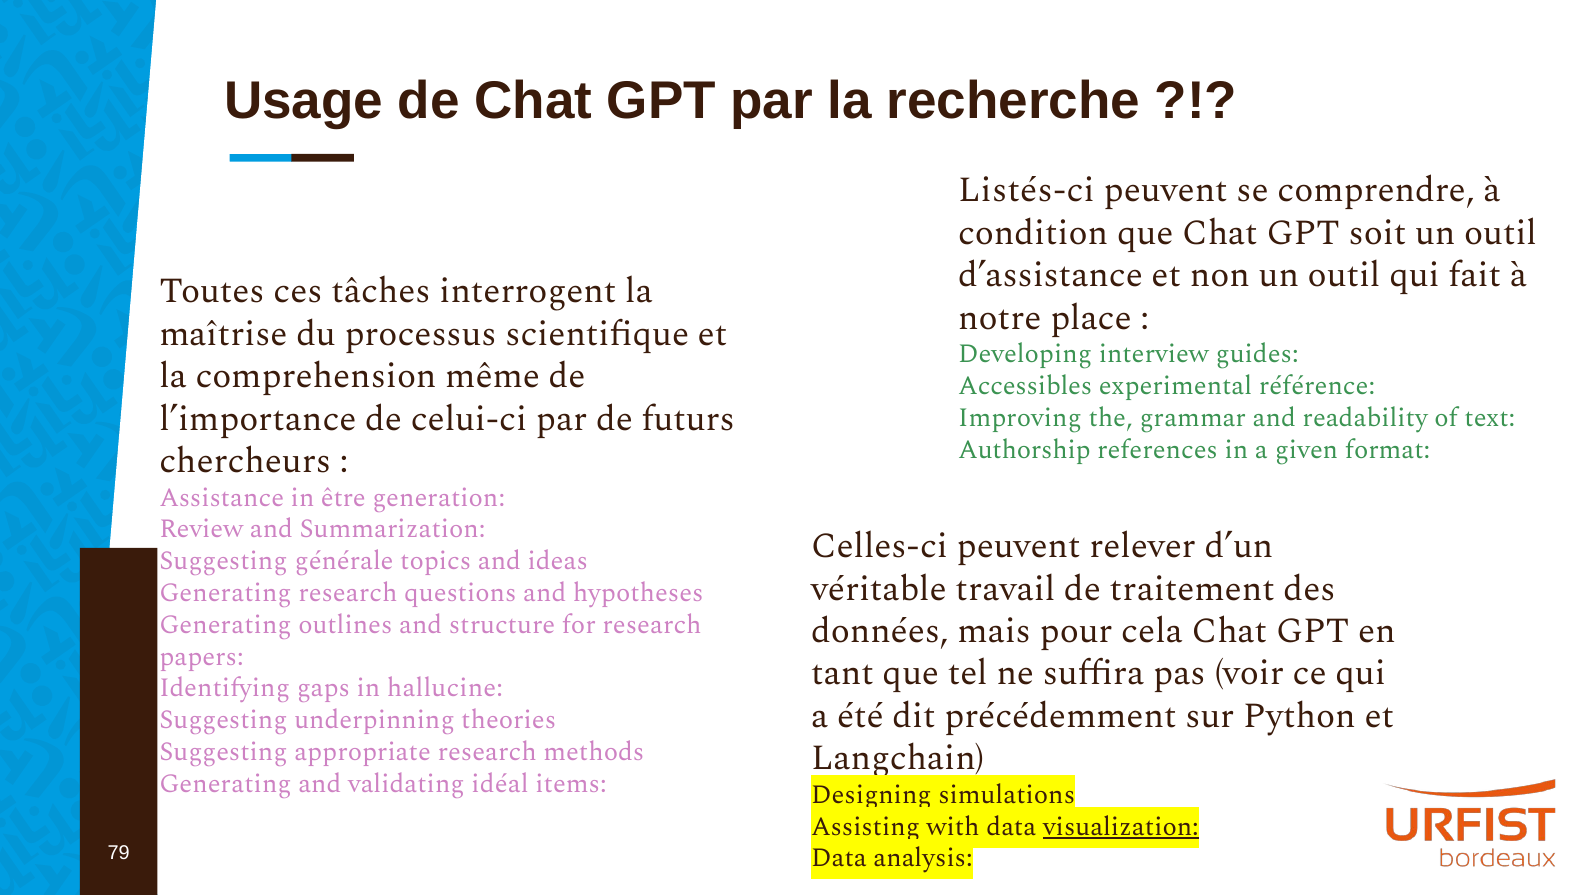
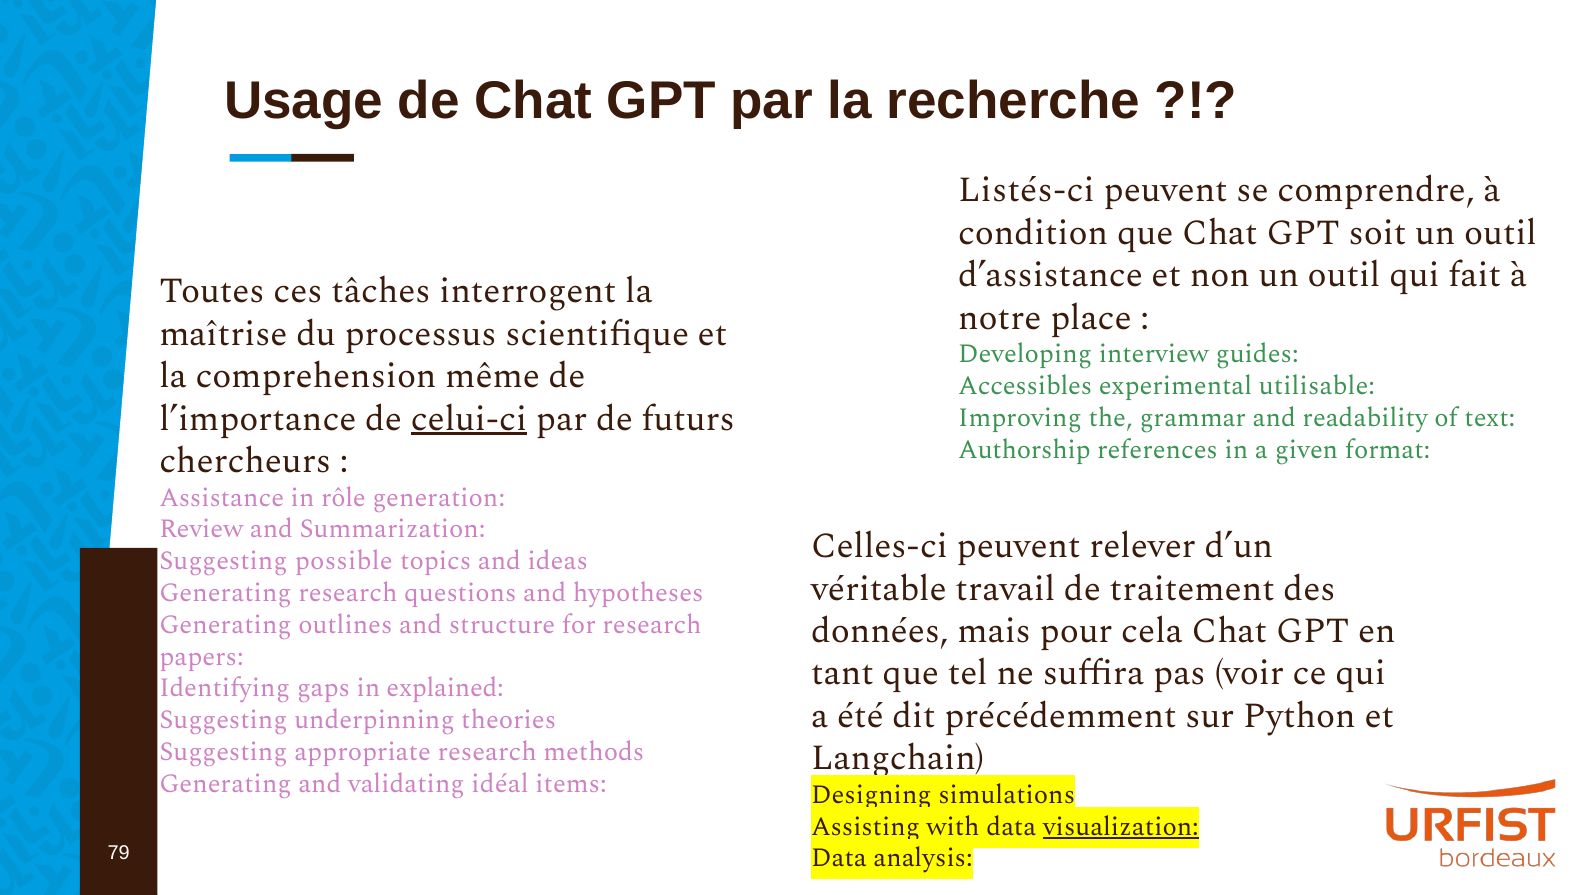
référence: référence -> utilisable (1317, 386)
celui-ci underline: none -> present (469, 418)
être: être -> rôle (343, 497)
générale: générale -> possible (344, 561)
hallucine: hallucine -> explained (445, 688)
